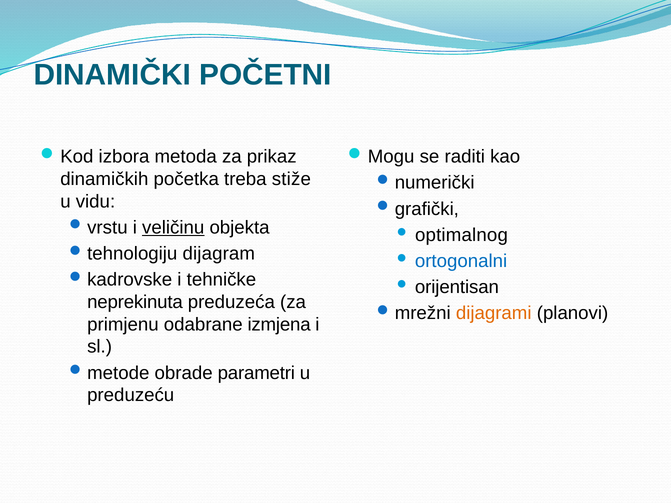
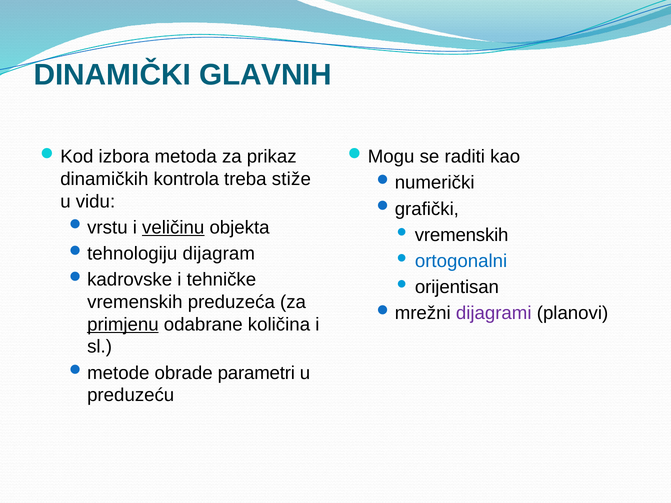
POČETNI: POČETNI -> GLAVNIH (266, 75)
početka: početka -> kontrola (186, 179)
optimalnog: optimalnog -> vremenskih (462, 235)
neprekinuta: neprekinuta -> vremenskih (135, 302)
dijagrami colour: orange -> purple (494, 313)
primjenu underline: none -> present (123, 325)
izmjena: izmjena -> količina (279, 325)
